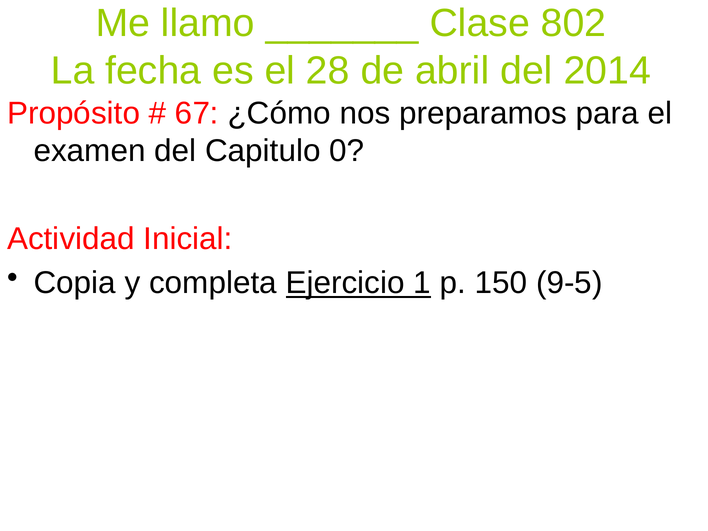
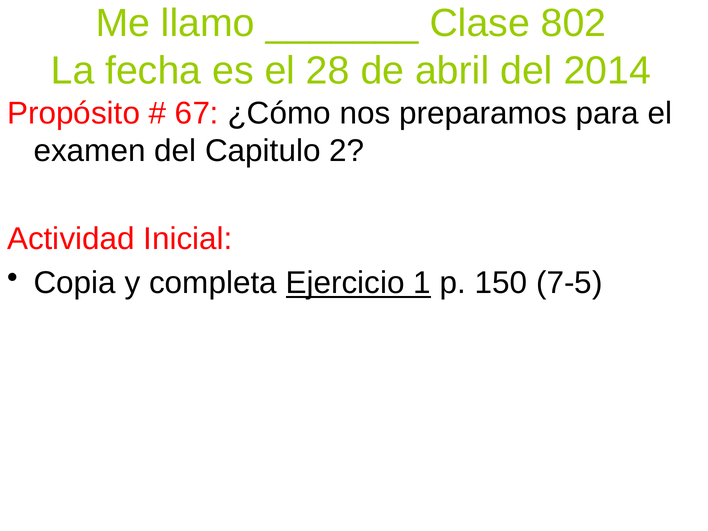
0: 0 -> 2 (347, 151)
9-5: 9-5 -> 7-5 (569, 283)
